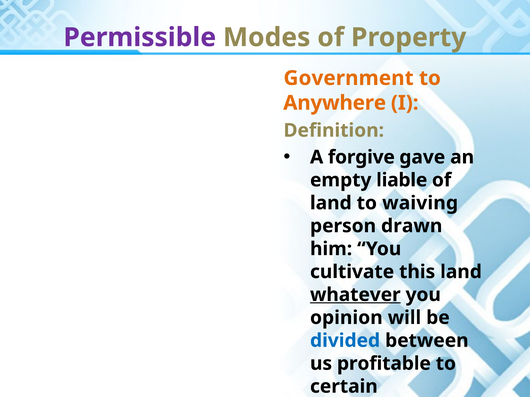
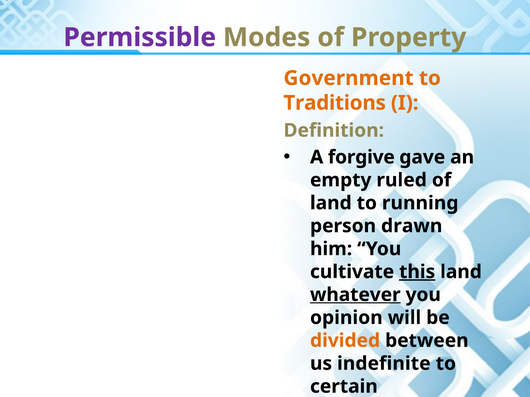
Anywhere: Anywhere -> Traditions (335, 103)
liable: liable -> ruled (402, 180)
waiving: waiving -> running (420, 203)
this underline: none -> present (417, 272)
divided colour: blue -> orange (345, 341)
profitable: profitable -> indefinite (384, 364)
